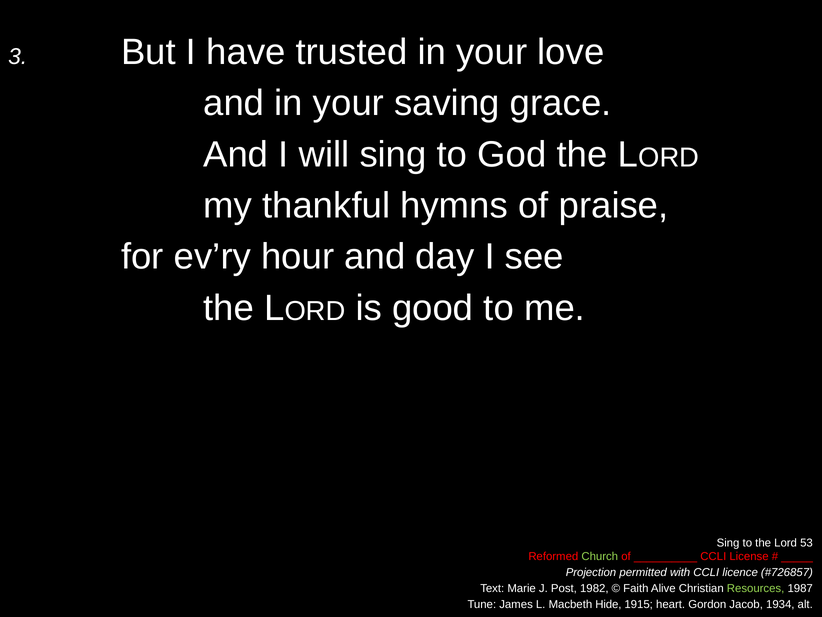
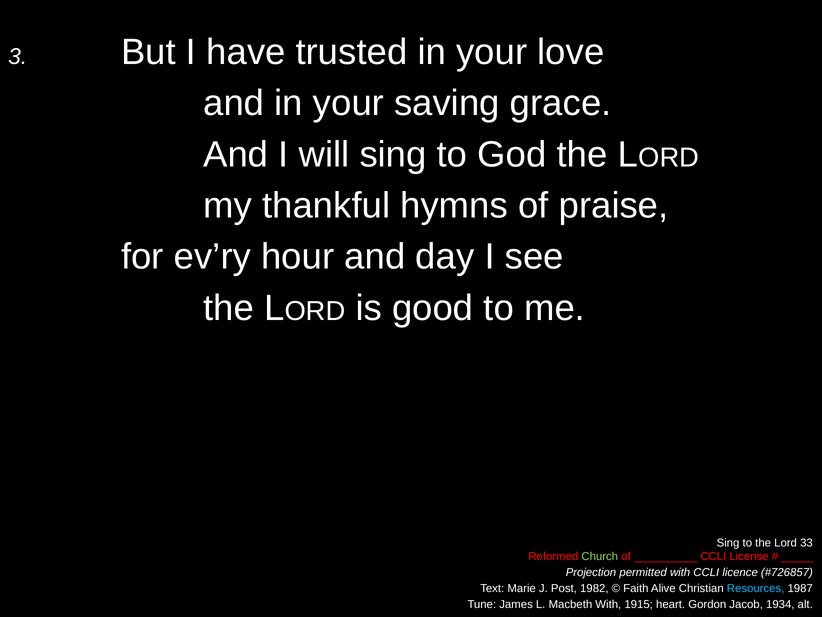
53: 53 -> 33 (806, 542)
Resources colour: light green -> light blue (756, 588)
Macbeth Hide: Hide -> With (608, 604)
